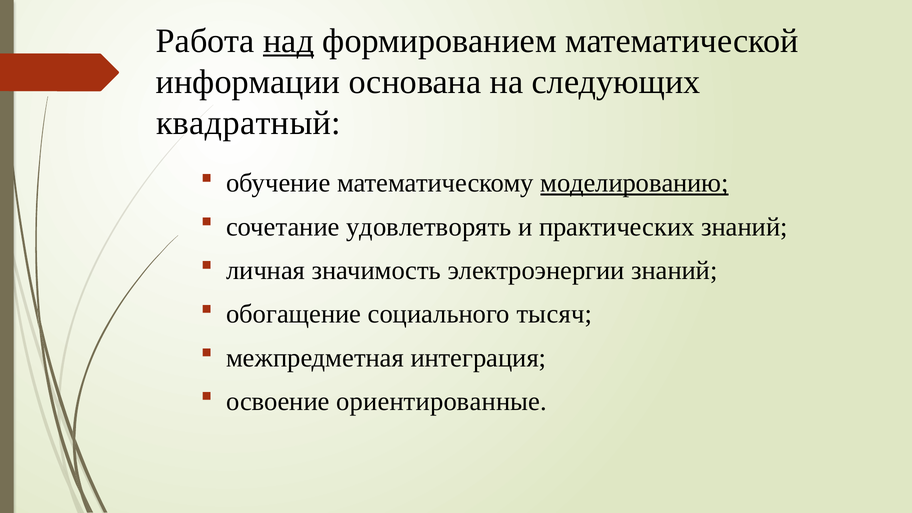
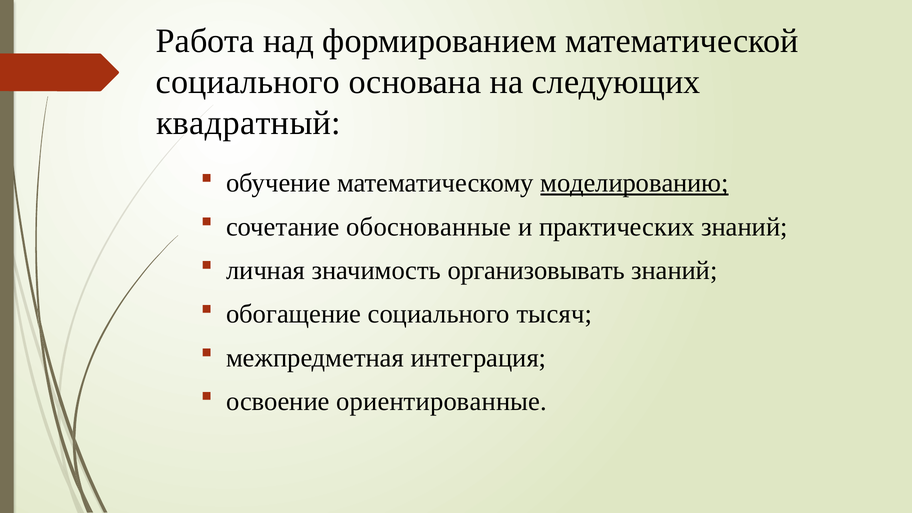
над underline: present -> none (289, 41)
информации: информации -> социального (248, 82)
удовлетворять: удовлетворять -> обоснованные (429, 227)
электроэнергии: электроэнергии -> организовывать (536, 270)
